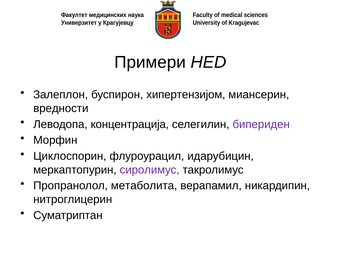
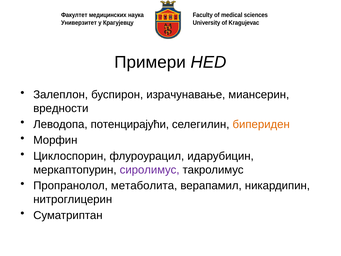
хипертензијом: хипертензијом -> израчунавање (186, 95)
концентрација: концентрација -> потенцирајући (130, 124)
бипериден colour: purple -> orange (261, 124)
